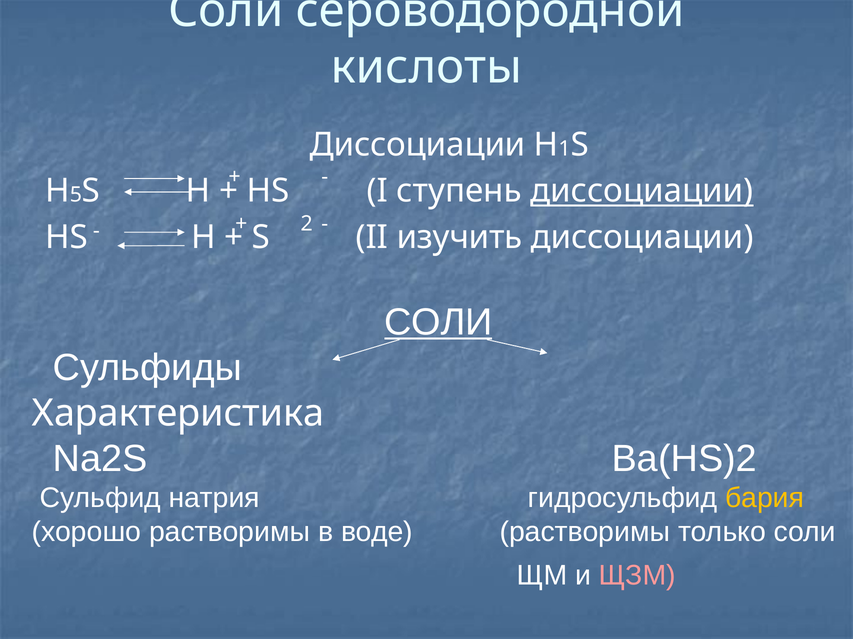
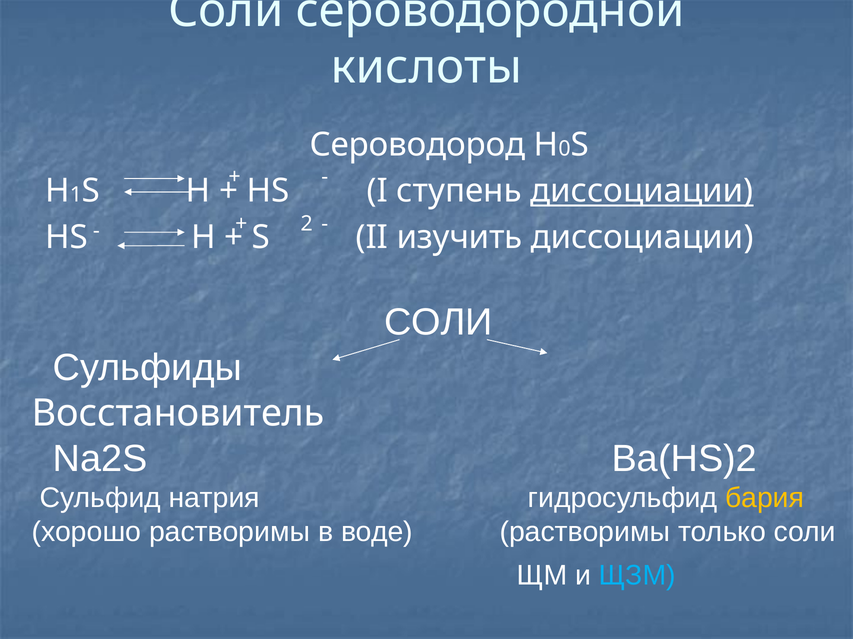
Диссоциации: Диссоциации -> Сероводород (418, 145)
1: 1 -> 0 (565, 149)
5: 5 -> 1 (76, 195)
СОЛИ underline: present -> none (438, 323)
Характеристика: Характеристика -> Восстановитель (178, 414)
ЩЗМ colour: pink -> light blue (637, 576)
